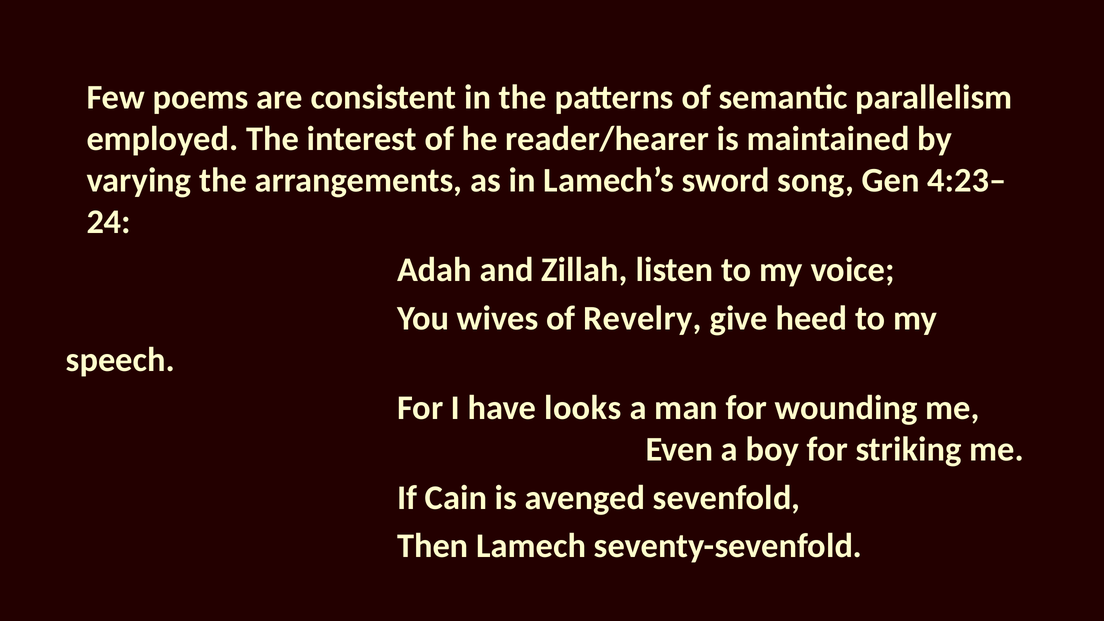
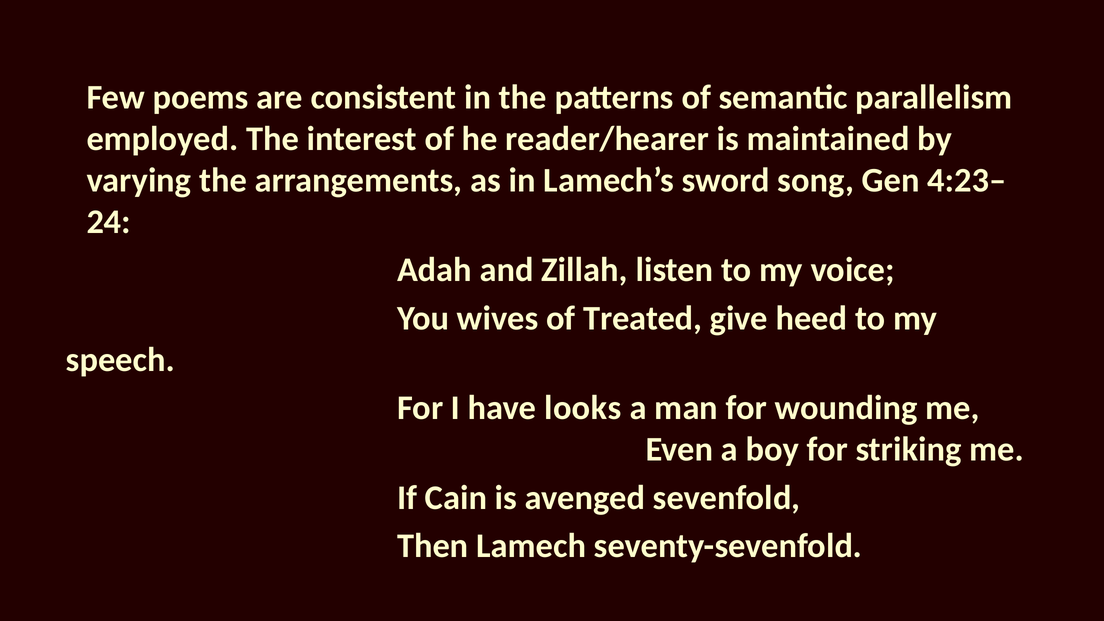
Revelry: Revelry -> Treated (643, 318)
